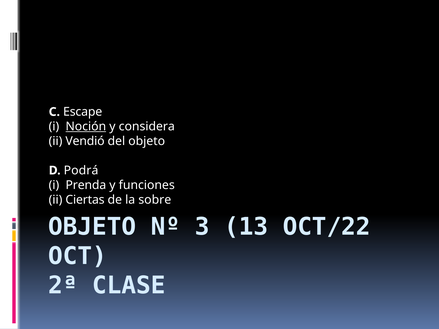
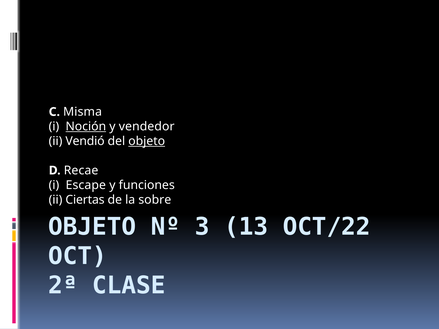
Escape: Escape -> Misma (83, 112)
considera: considera -> vendedor (147, 127)
objeto underline: none -> present (147, 141)
Podrá: Podrá -> Recae (81, 171)
Prenda: Prenda -> Escape (86, 185)
